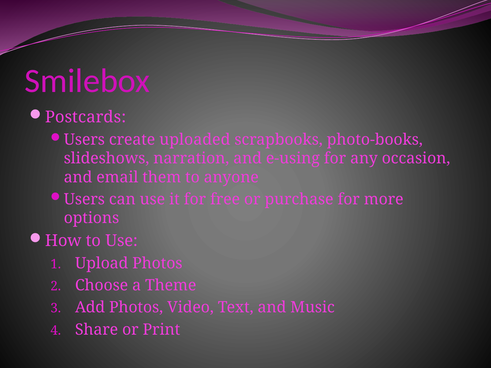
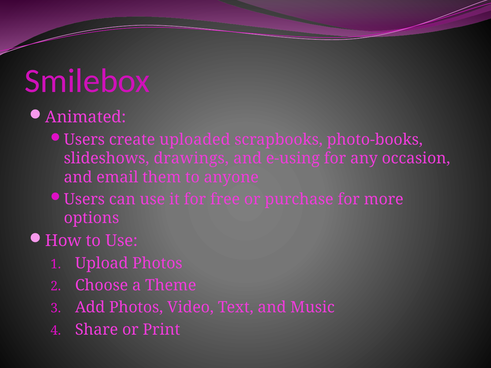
Postcards: Postcards -> Animated (86, 117)
narration: narration -> drawings (191, 159)
